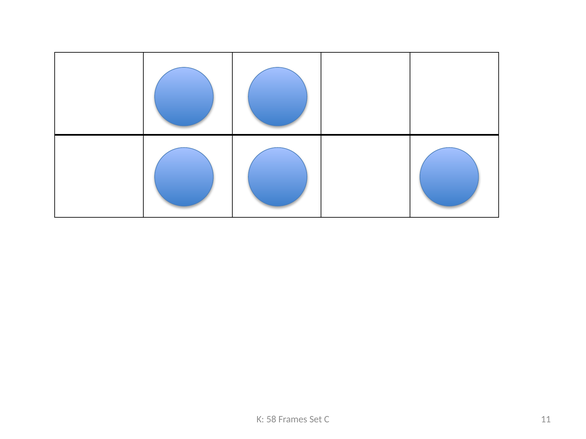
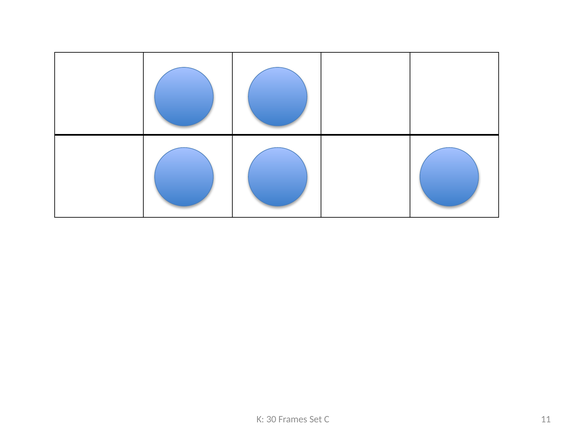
58: 58 -> 30 (271, 420)
